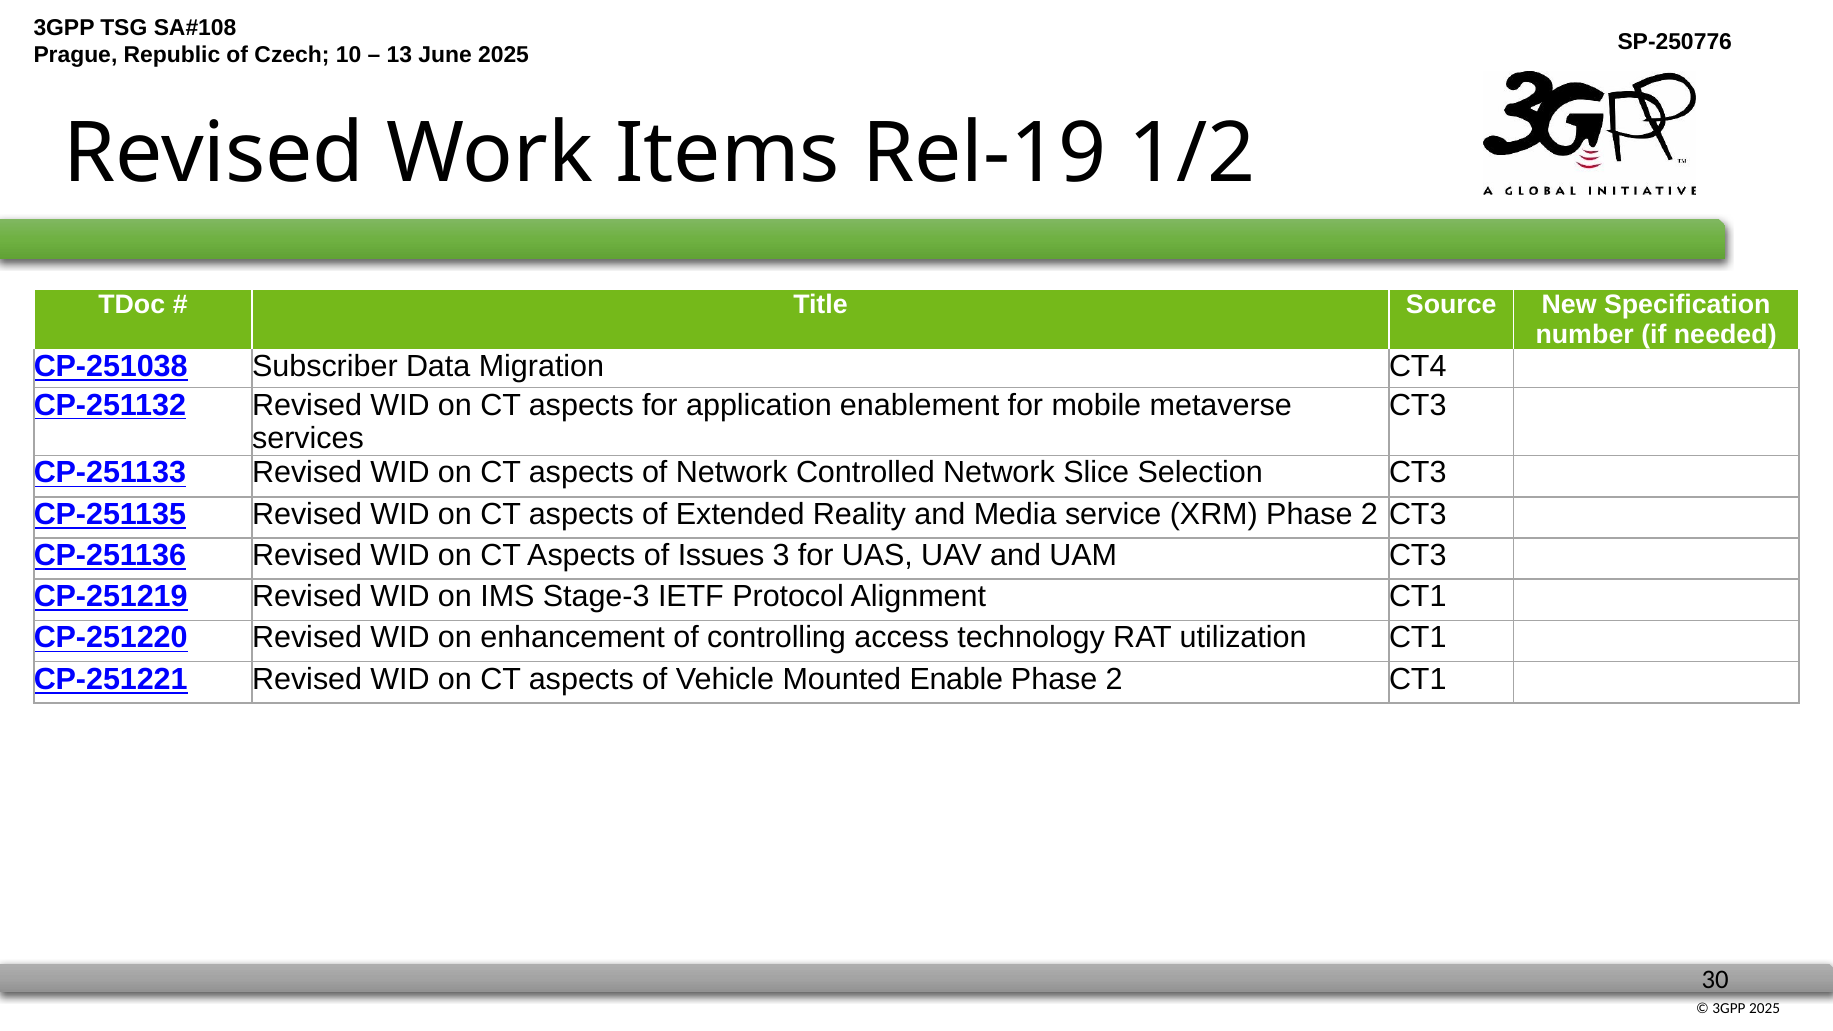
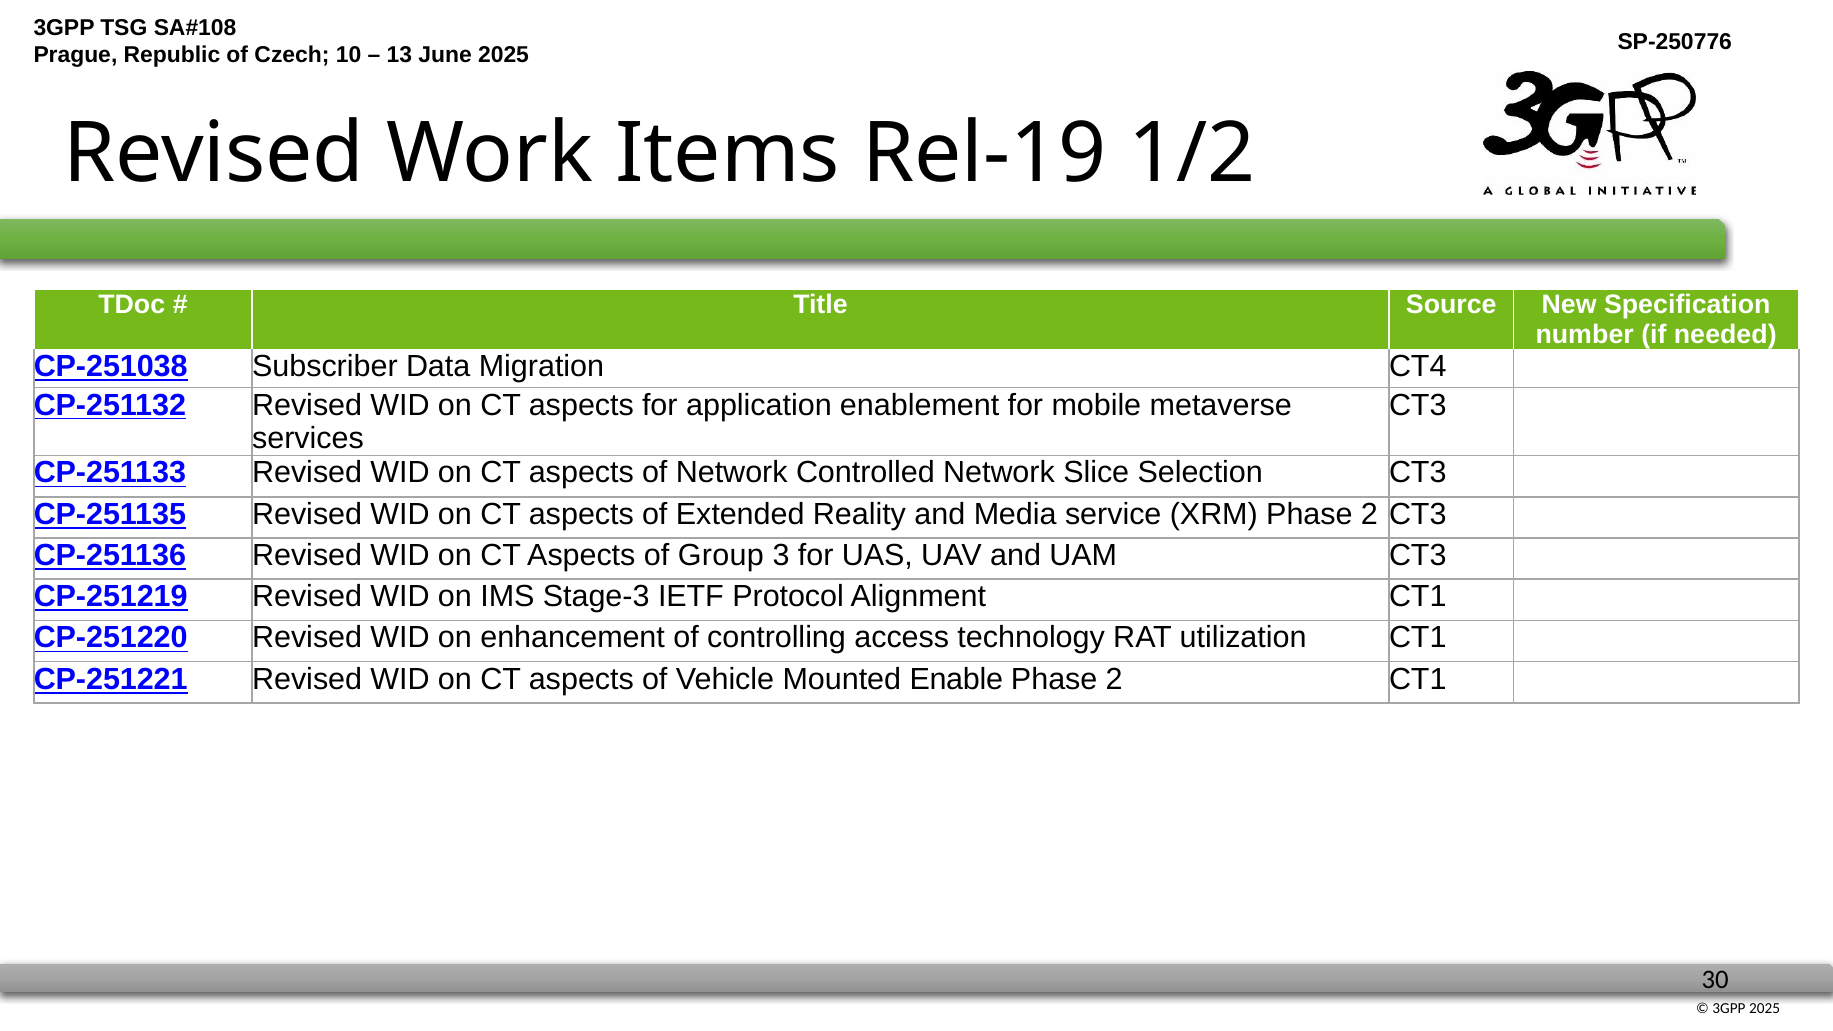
Issues: Issues -> Group (721, 555)
